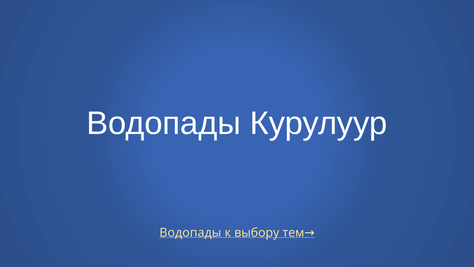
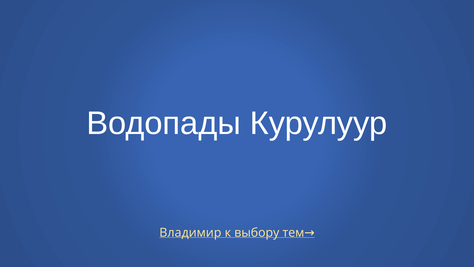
Водопады: Водопады -> Владимир (190, 232)
